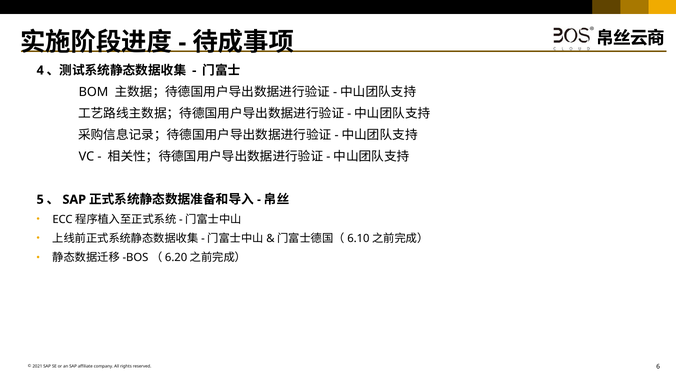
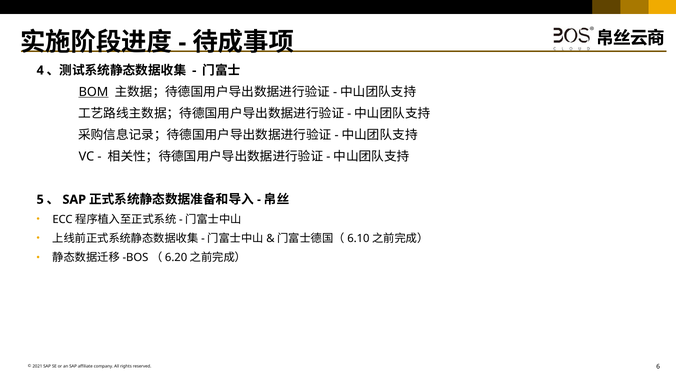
BOM underline: none -> present (94, 92)
